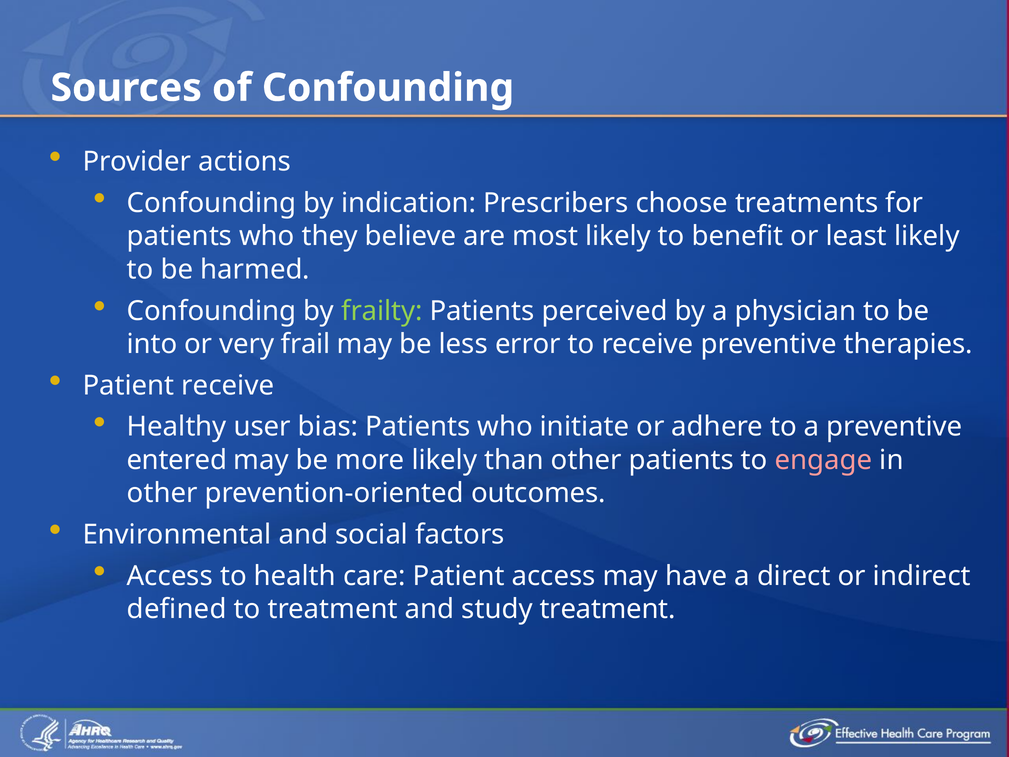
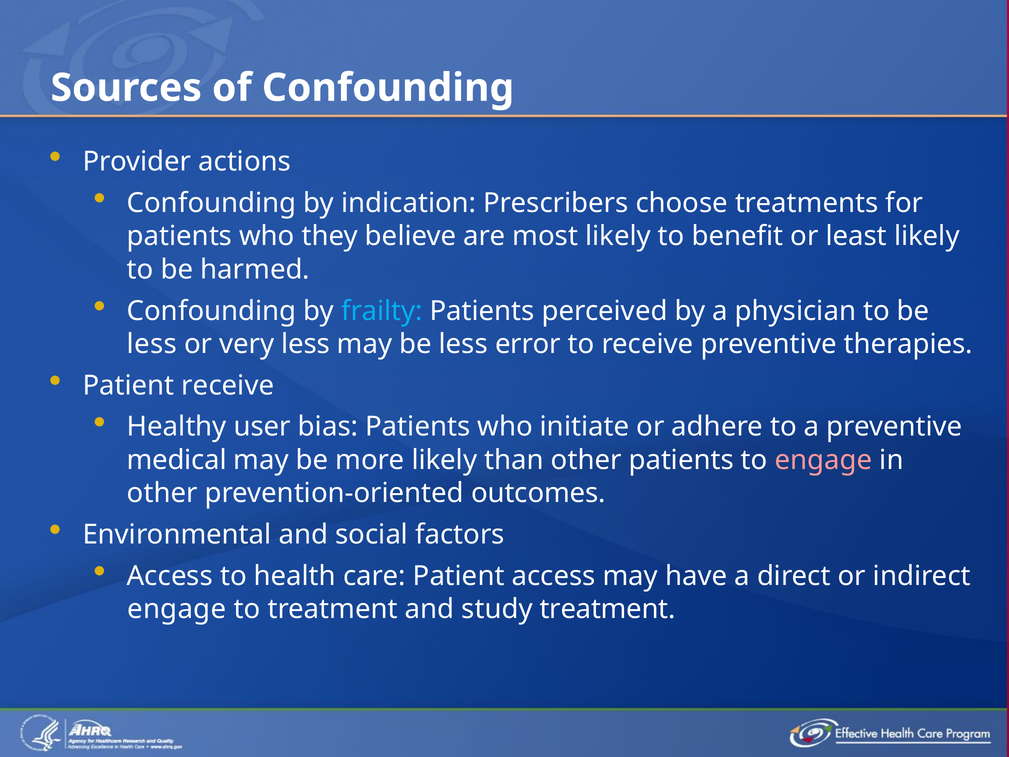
frailty colour: light green -> light blue (382, 311)
into: into -> less (152, 344)
very frail: frail -> less (306, 344)
entered: entered -> medical (177, 460)
defined: defined -> engage (177, 609)
